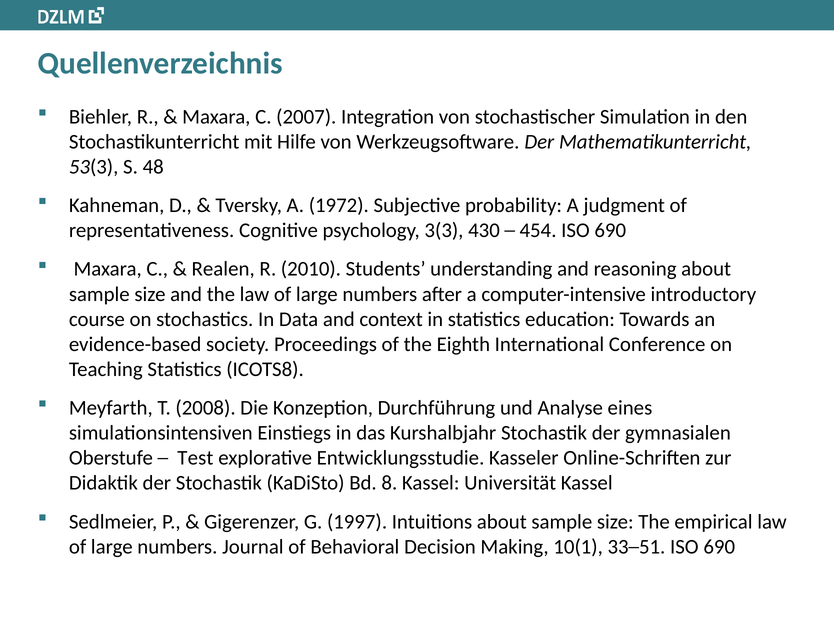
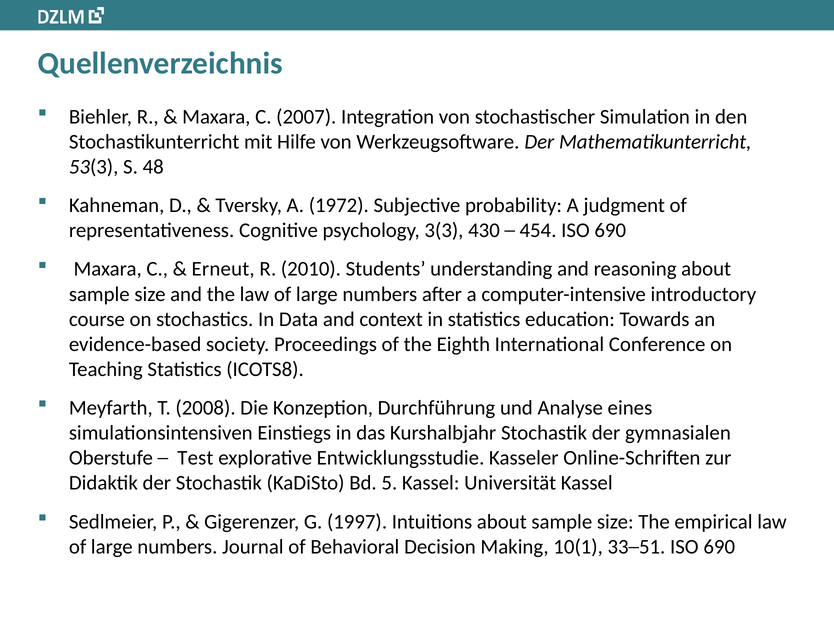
Realen: Realen -> Erneut (223, 269)
8: 8 -> 5 (389, 483)
